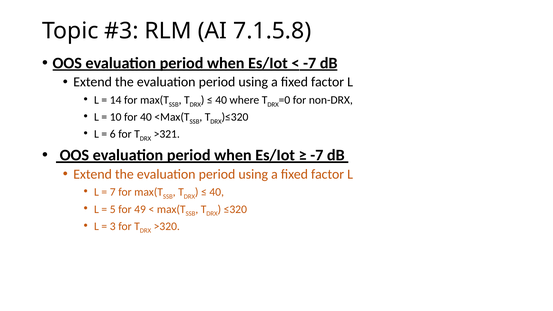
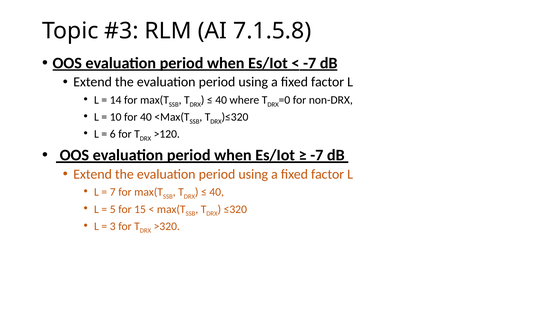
>321: >321 -> >120 (167, 134)
49: 49 -> 15 (140, 209)
